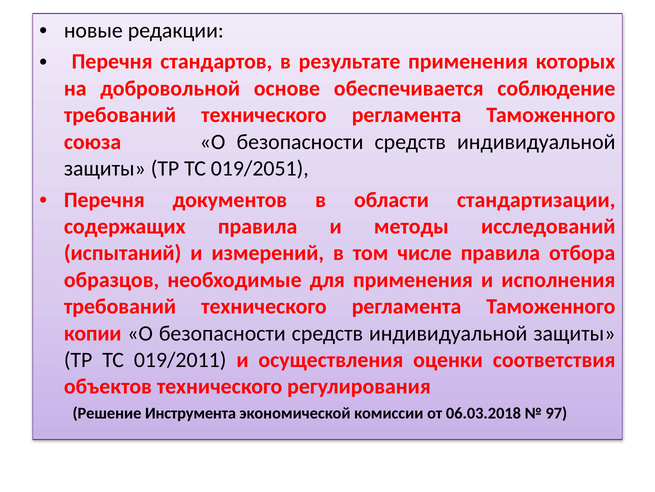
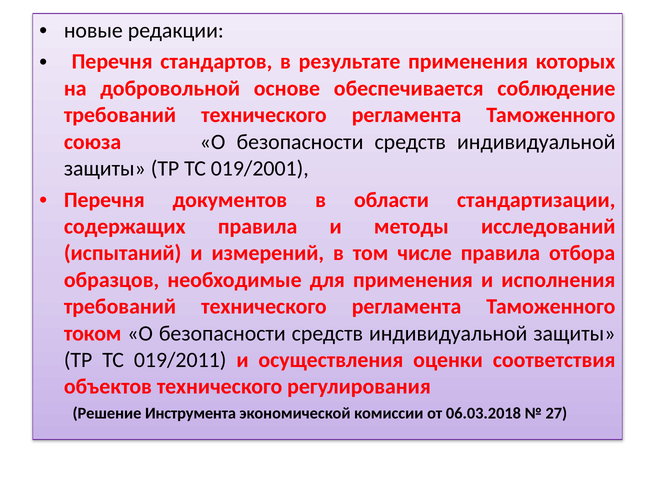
019/2051: 019/2051 -> 019/2001 (260, 168)
копии: копии -> током (93, 333)
97: 97 -> 27 (556, 413)
